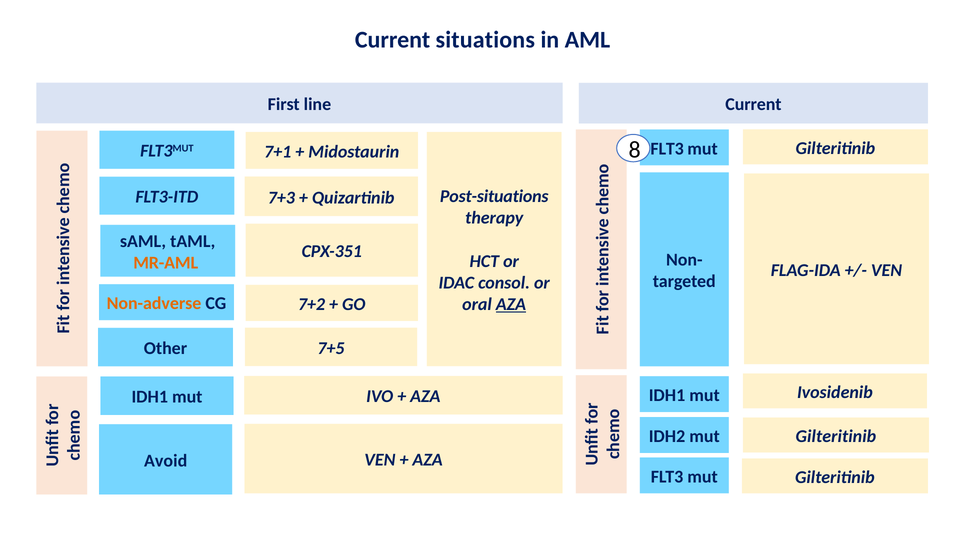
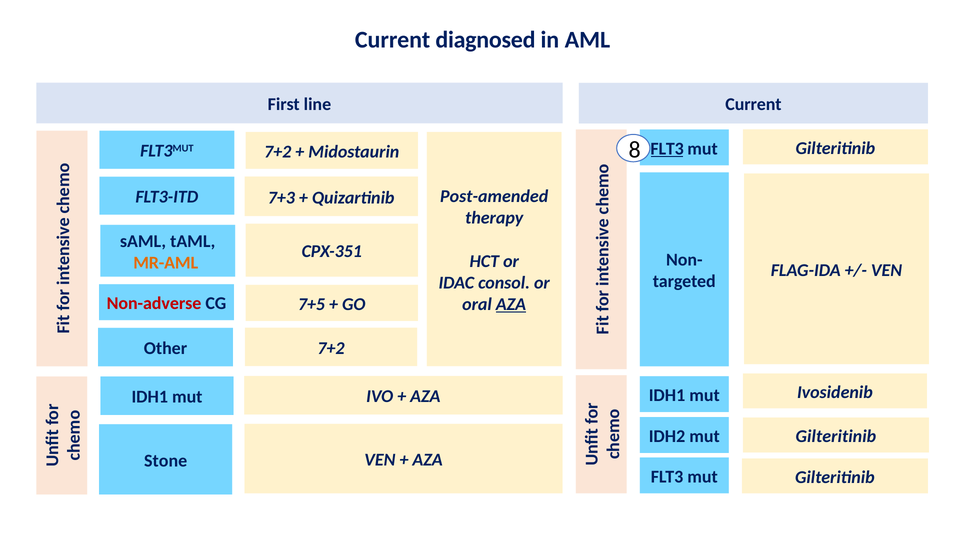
situations: situations -> diagnosed (485, 40)
FLT3 underline: none -> present (667, 149)
7+1: 7+1 -> 7+2 (278, 152)
Post-situations: Post-situations -> Post-amended (494, 196)
Non-adverse colour: orange -> red (154, 303)
7+2: 7+2 -> 7+5 (312, 304)
Other 7+5: 7+5 -> 7+2 (331, 348)
Avoid: Avoid -> Stone (166, 460)
